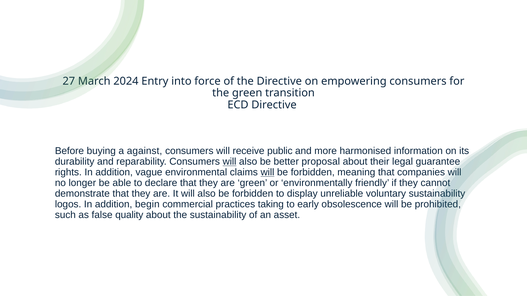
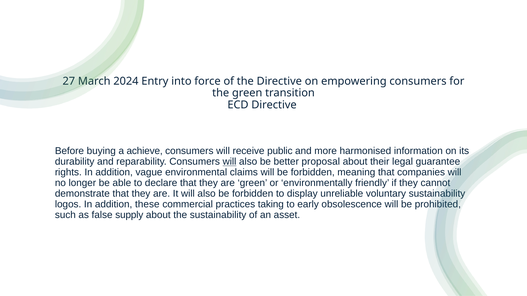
against: against -> achieve (145, 151)
will underline: present -> none (267, 173)
begin: begin -> these (147, 205)
quality: quality -> supply (129, 215)
